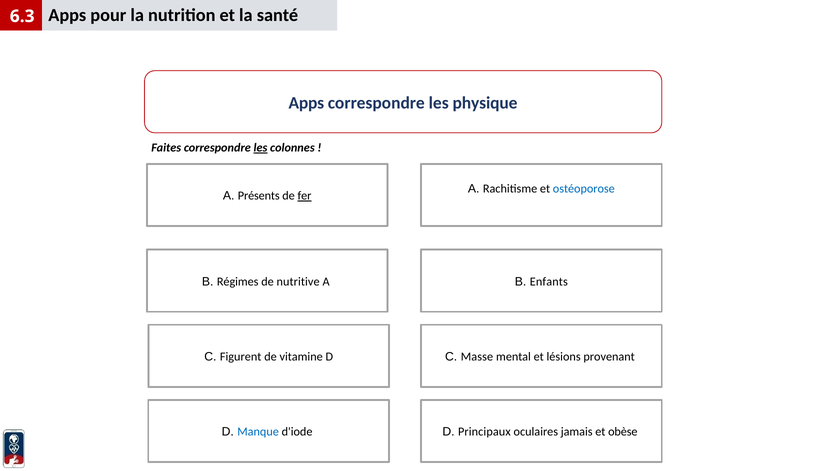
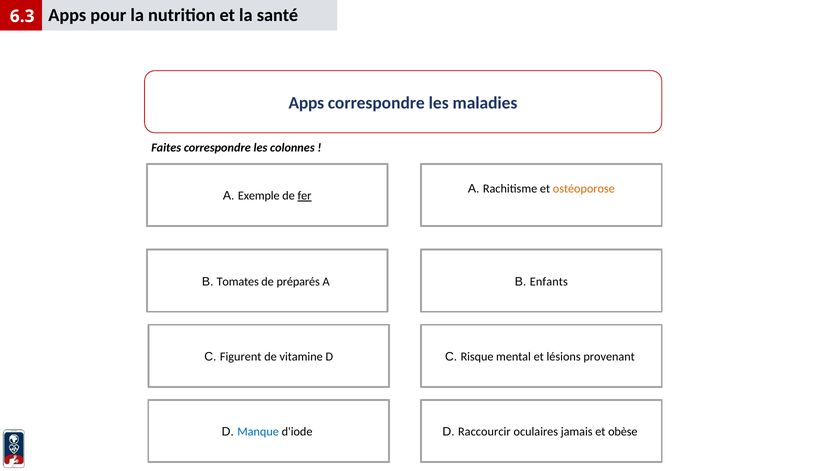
physique: physique -> maladies (485, 103)
les underline: present -> none (260, 148)
ostéoporose colour: blue -> orange (584, 188)
Présents: Présents -> Exemple (259, 196)
Régimes: Régimes -> Tomates (238, 281)
nutritive: nutritive -> préparés (298, 281)
Masse: Masse -> Risque (477, 357)
Principaux: Principaux -> Raccourcir (484, 432)
